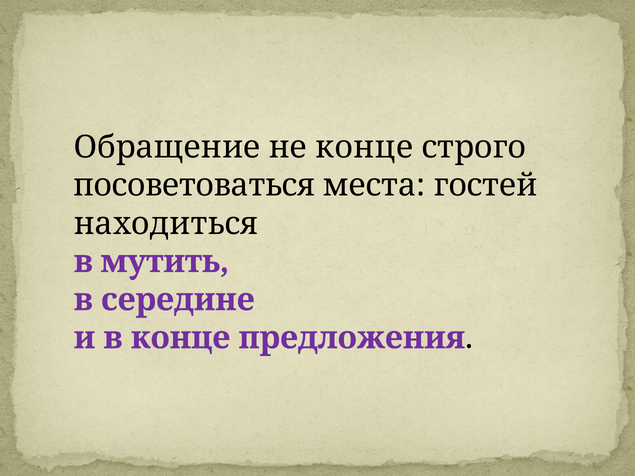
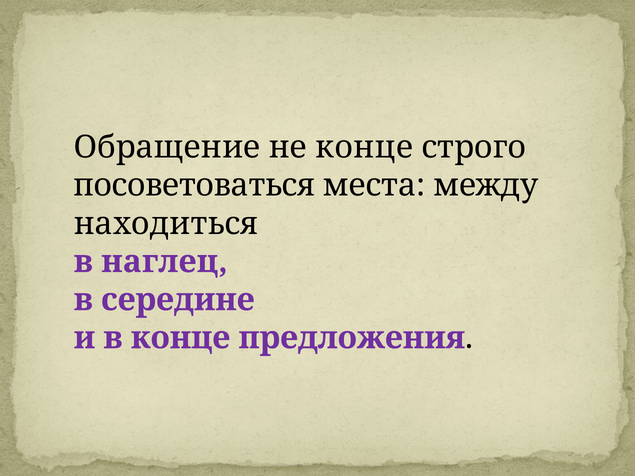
гостей: гостей -> между (486, 186)
мутить: мутить -> наглец (164, 262)
